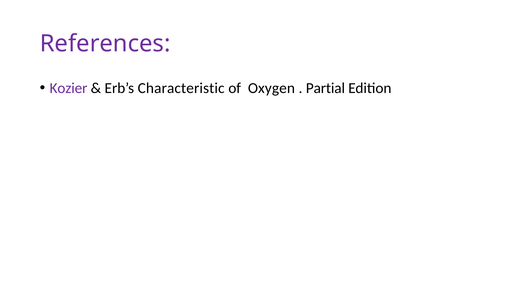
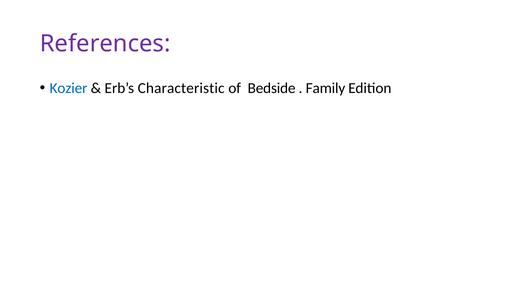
Kozier colour: purple -> blue (69, 88)
Oxygen: Oxygen -> Bedside (272, 88)
Partial: Partial -> Family (325, 88)
